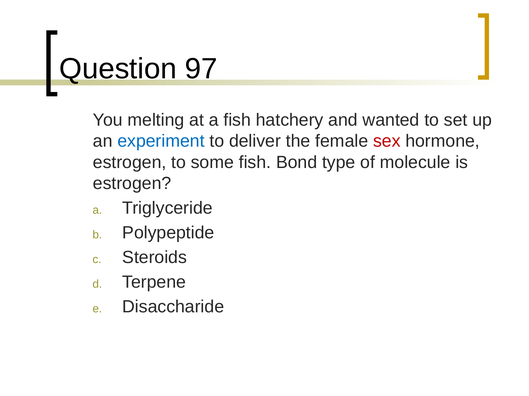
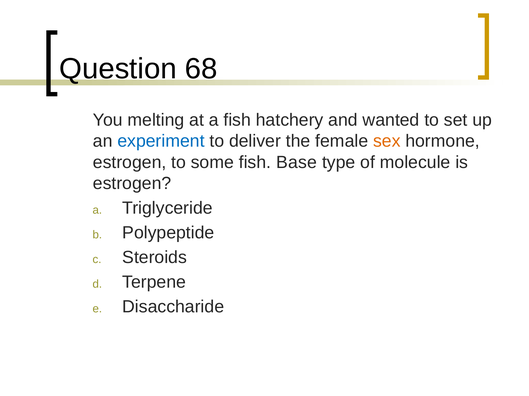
97: 97 -> 68 (201, 69)
sex colour: red -> orange (387, 141)
Bond: Bond -> Base (297, 163)
